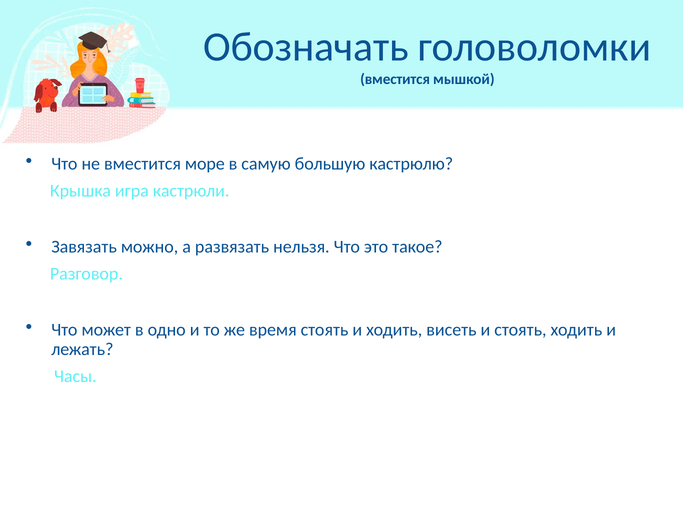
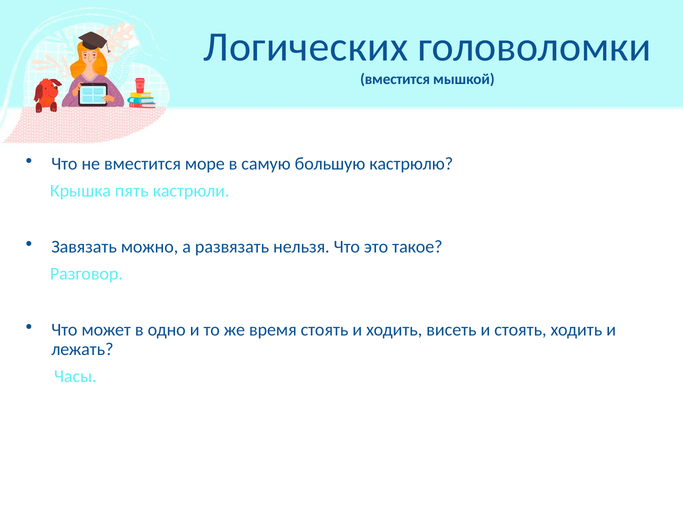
Обозначать: Обозначать -> Логических (306, 47)
игра: игра -> пять (132, 191)
